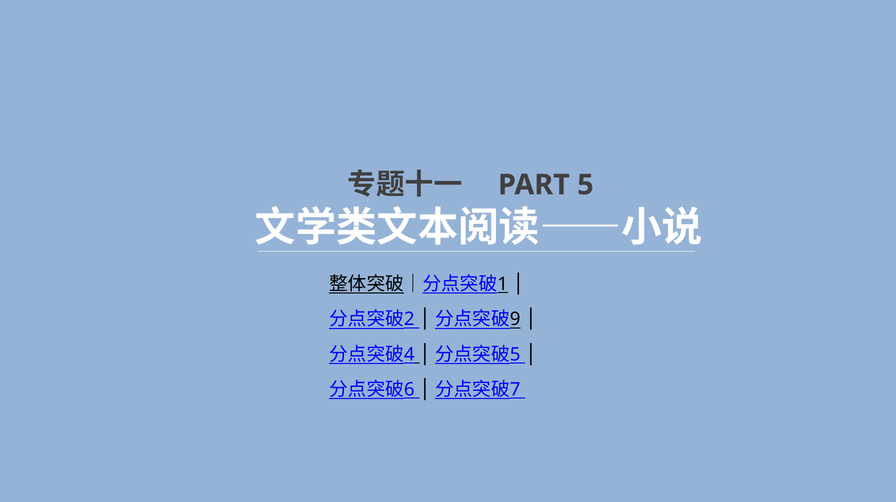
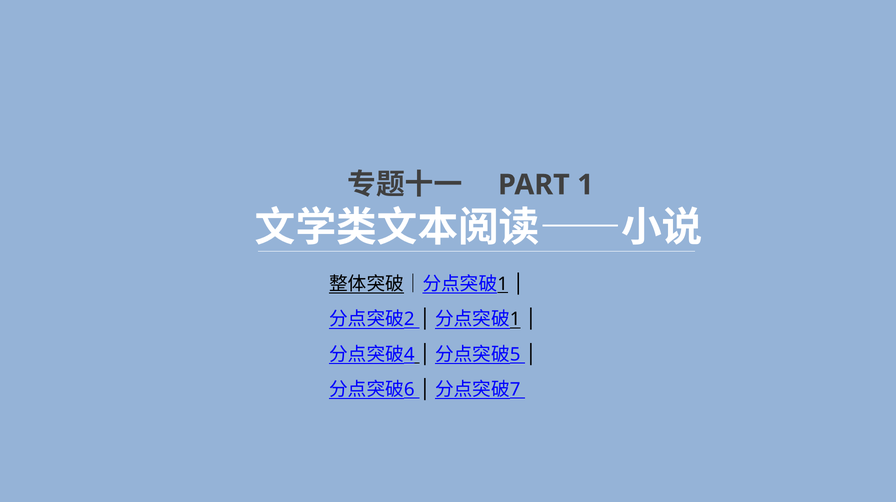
PART 5: 5 -> 1 (585, 185)
9: 9 -> 1 (515, 320)
